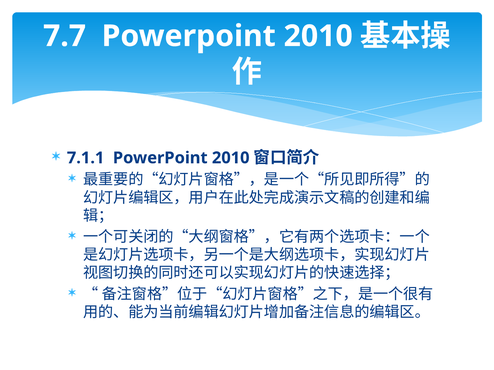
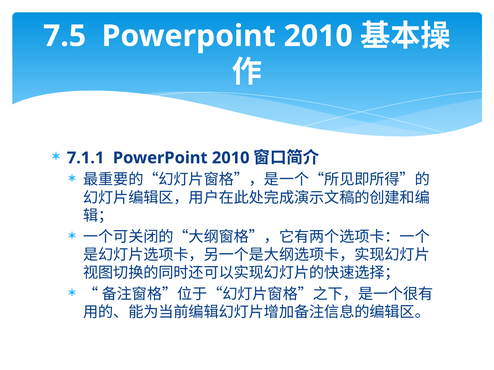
7.7: 7.7 -> 7.5 (65, 36)
